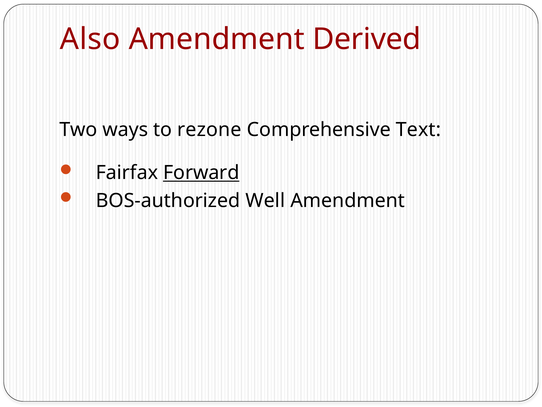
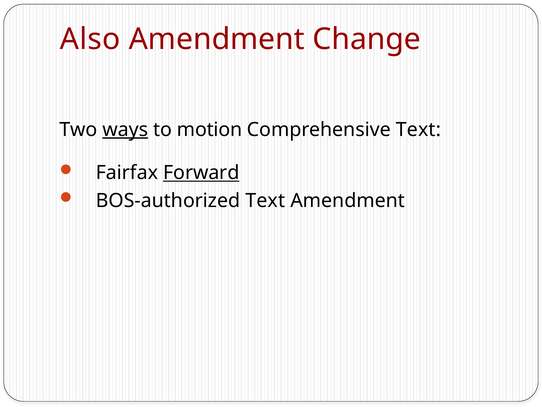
Derived: Derived -> Change (367, 39)
ways underline: none -> present (125, 129)
rezone: rezone -> motion (210, 129)
BOS-authorized Well: Well -> Text (265, 200)
